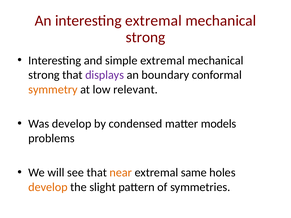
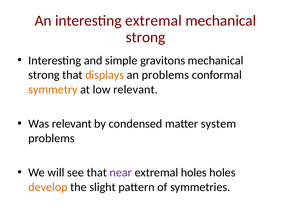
simple extremal: extremal -> gravitons (163, 61)
displays colour: purple -> orange (105, 75)
an boundary: boundary -> problems (165, 75)
Was develop: develop -> relevant (72, 124)
models: models -> system (218, 124)
near colour: orange -> purple (121, 173)
extremal same: same -> holes (194, 173)
